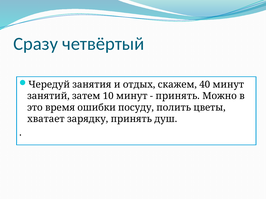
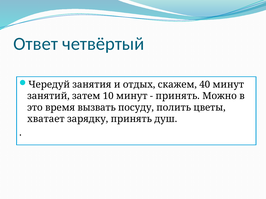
Сразу: Сразу -> Ответ (36, 44)
ошибки: ошибки -> вызвать (97, 108)
